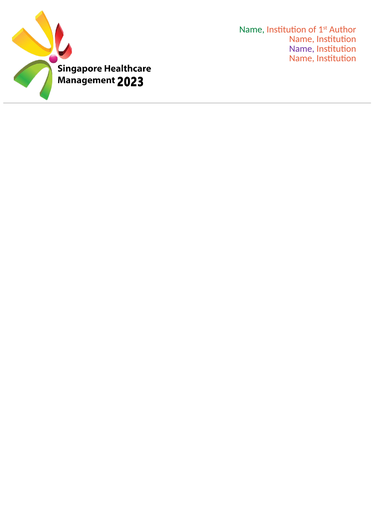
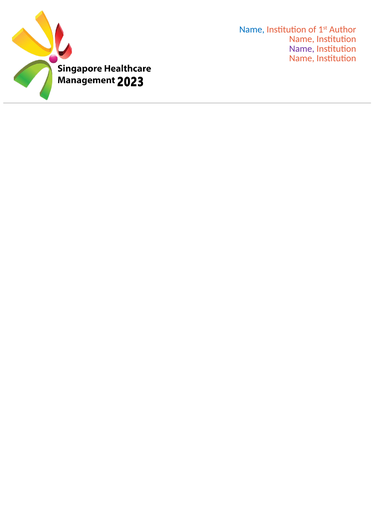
Name colour: green -> blue (252, 29)
